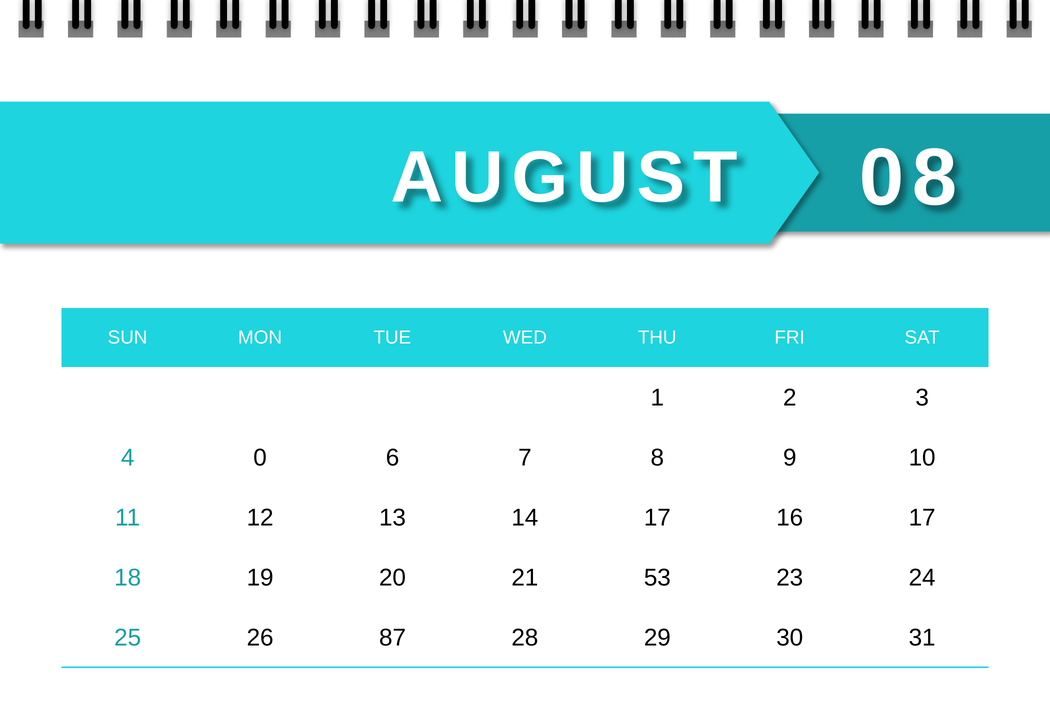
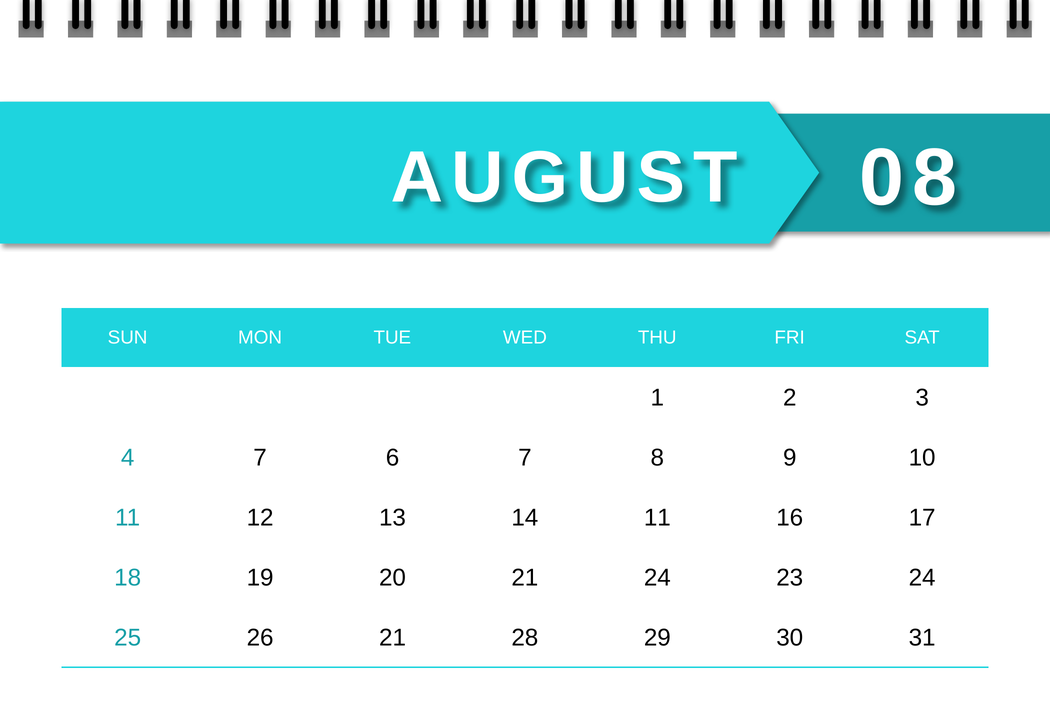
4 0: 0 -> 7 (260, 458)
14 17: 17 -> 11 (657, 518)
21 53: 53 -> 24 (657, 578)
26 87: 87 -> 21 (393, 638)
